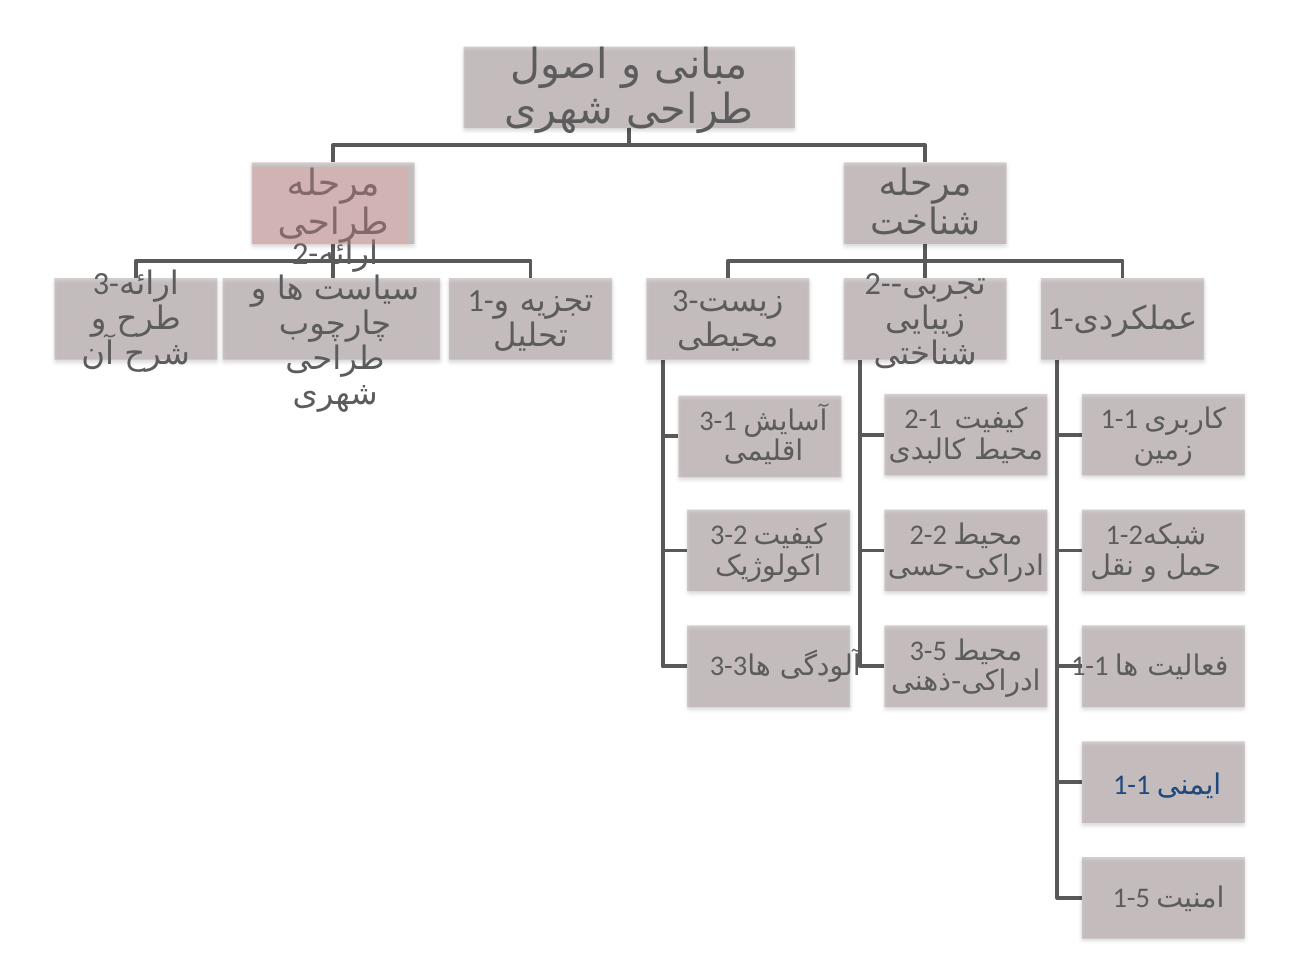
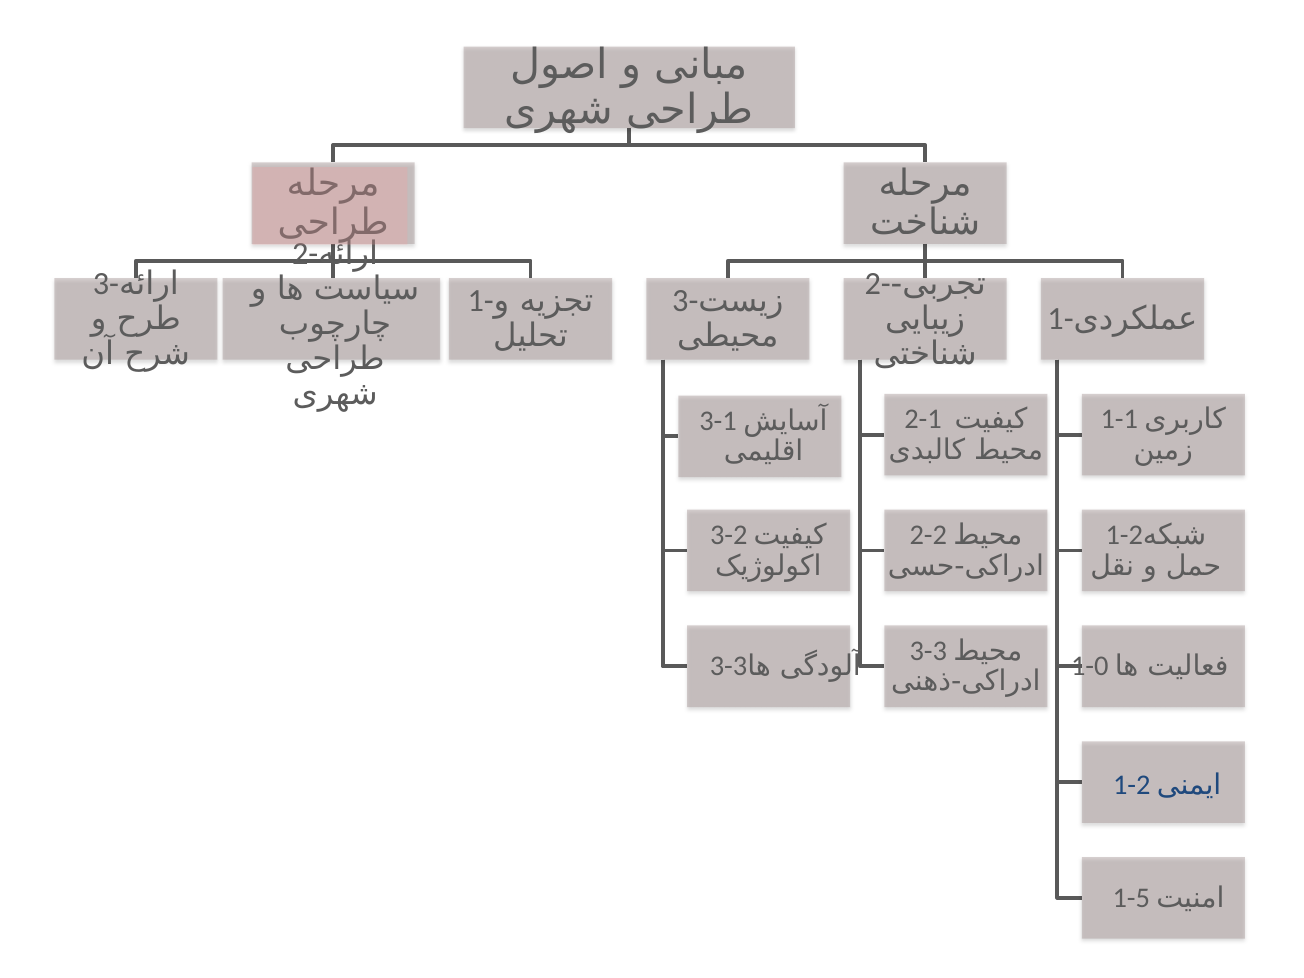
3-5: 3-5 -> 3-3 (928, 651)
1-1: 1-1 -> 1-0 (1090, 666)
1-1: 1-1 -> 1-2 (1132, 785)
